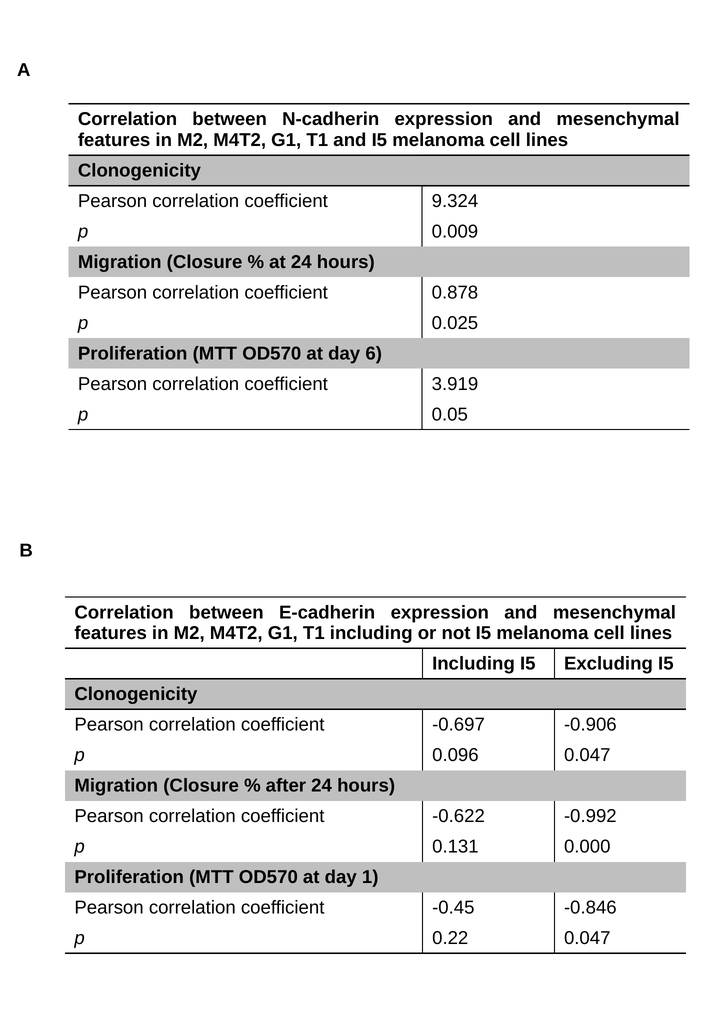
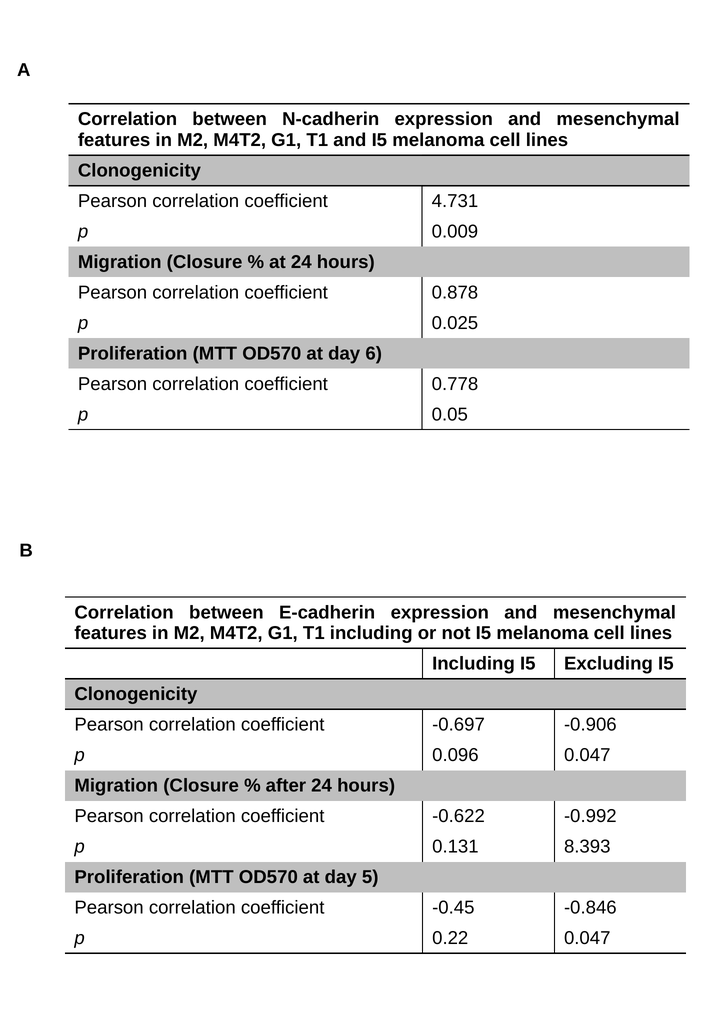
9.324: 9.324 -> 4.731 (455, 201)
3.919: 3.919 -> 0.778 (455, 384)
0.000: 0.000 -> 8.393 (587, 847)
1: 1 -> 5 (370, 877)
